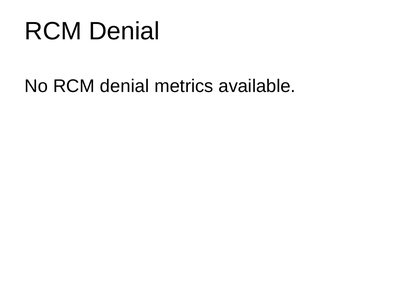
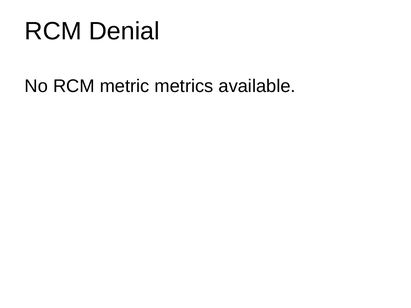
No RCM denial: denial -> metric (125, 86)
